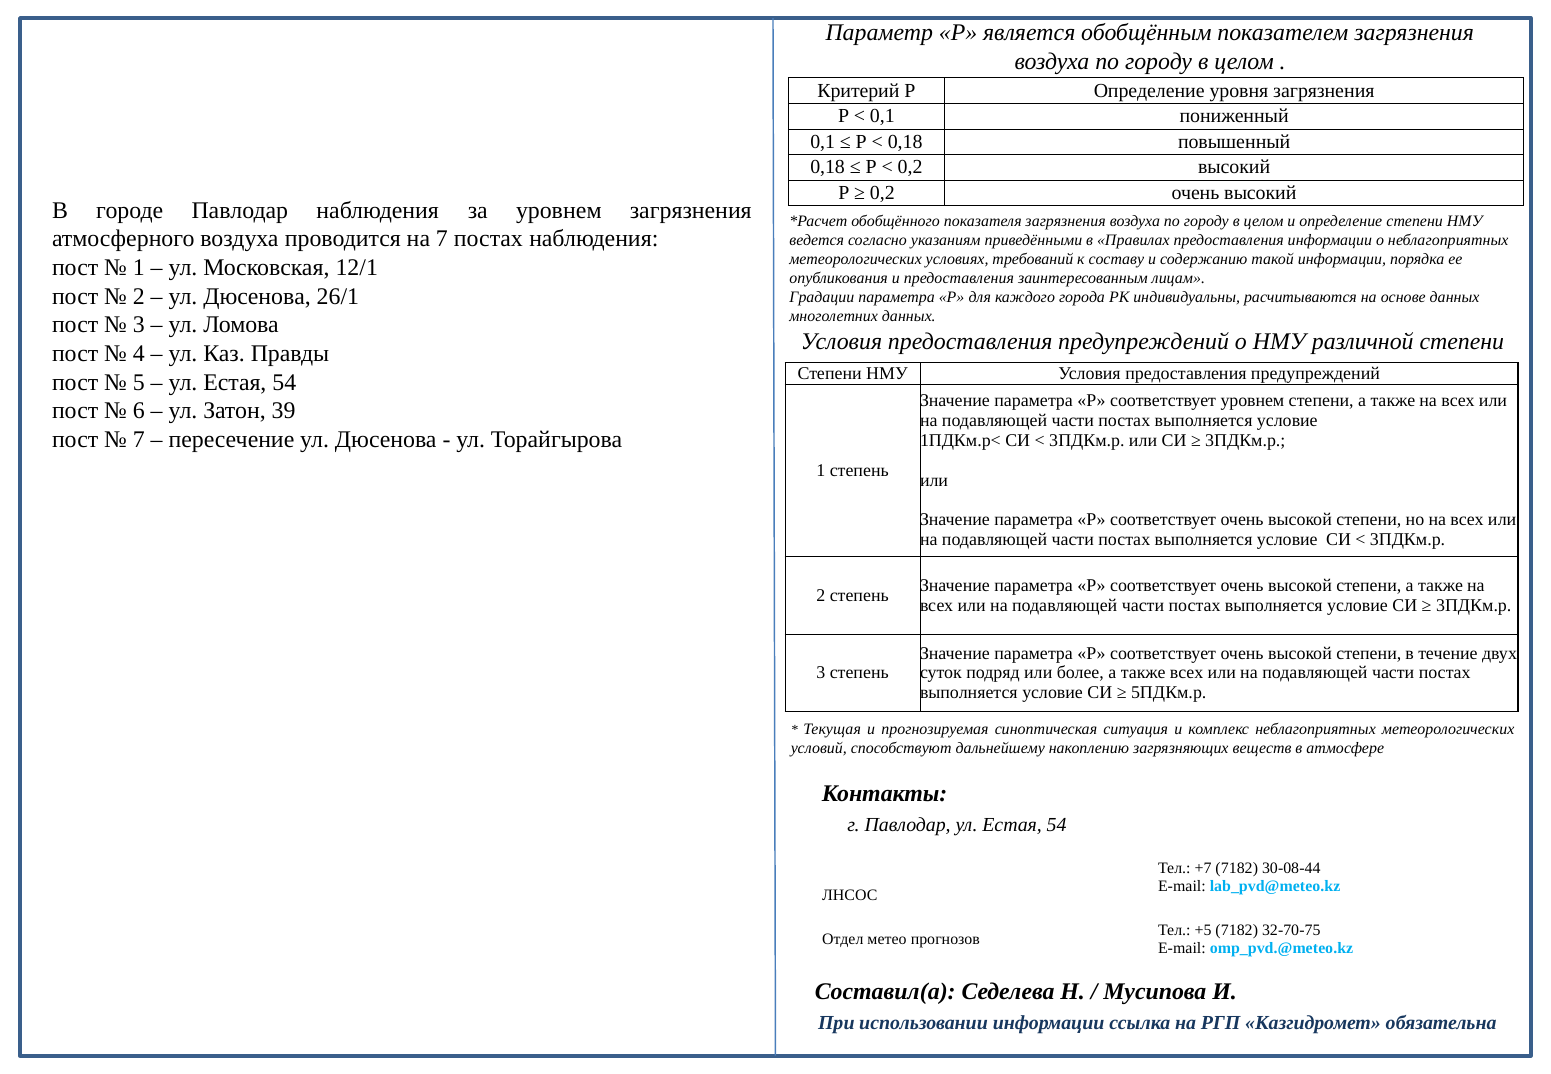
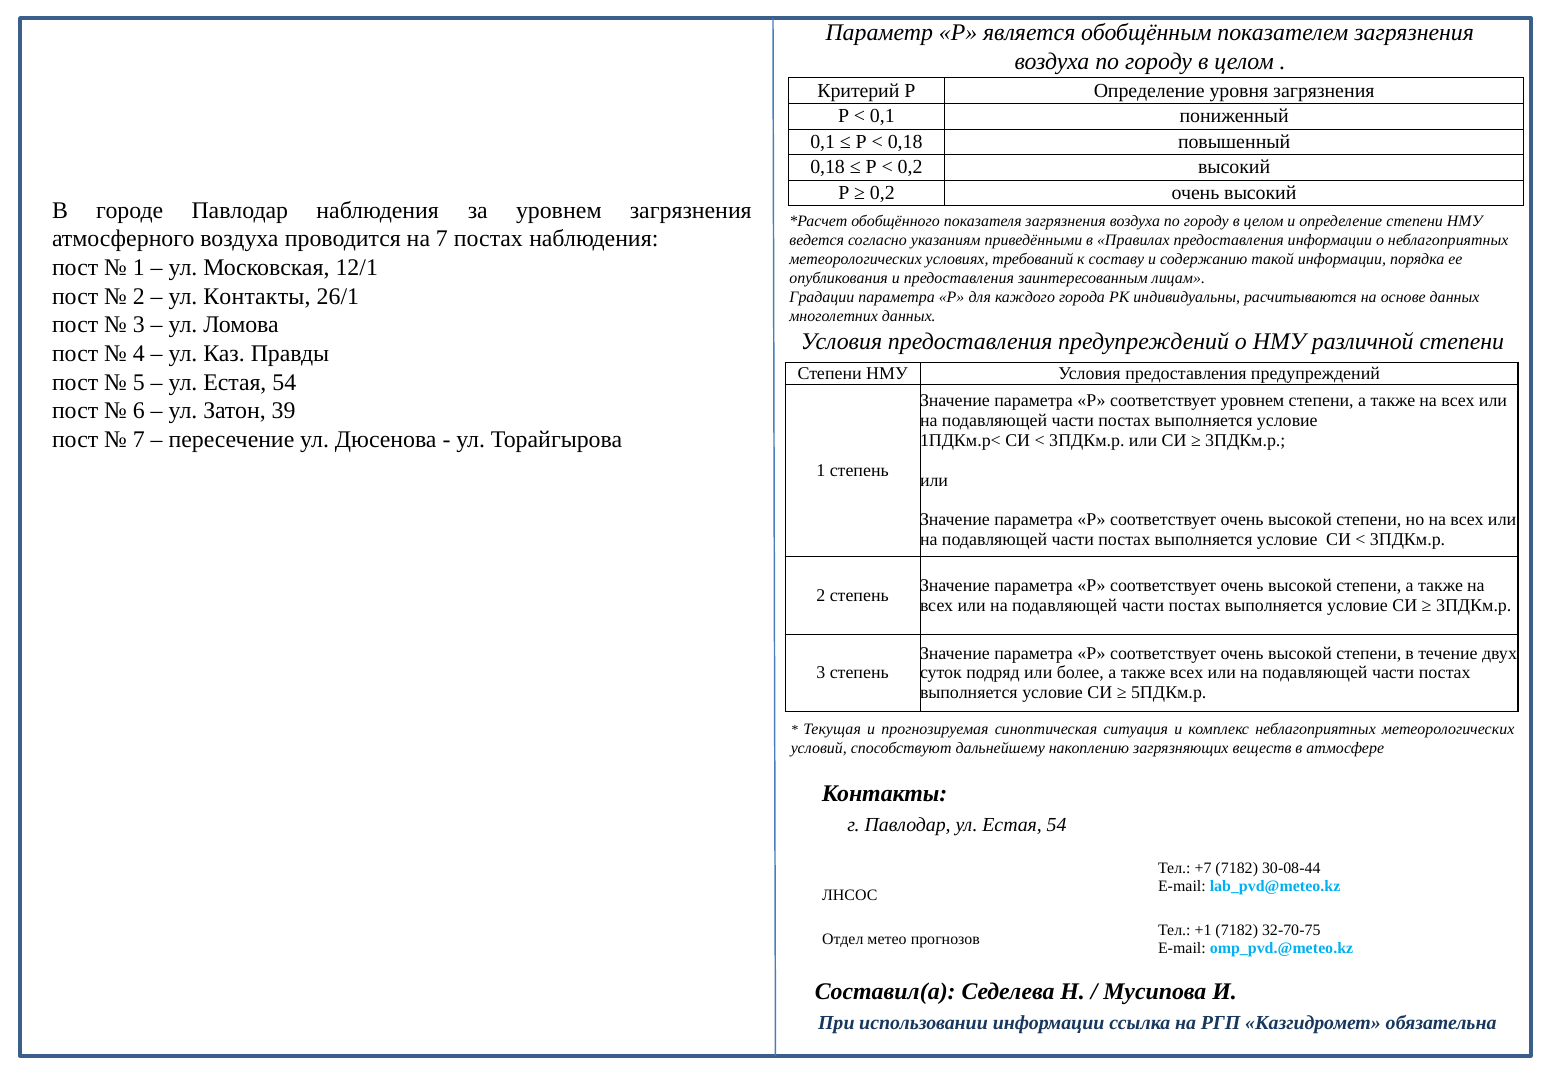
Дюсенова: Дюсенова -> Контакты (257, 296)
+5: +5 -> +1 (1203, 930)
